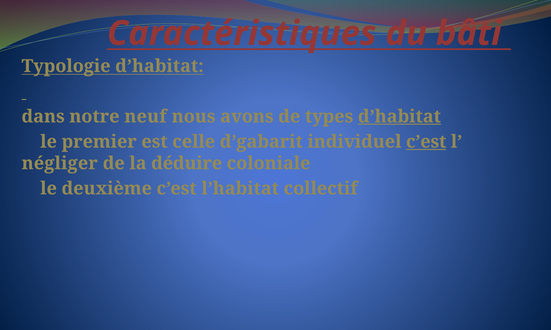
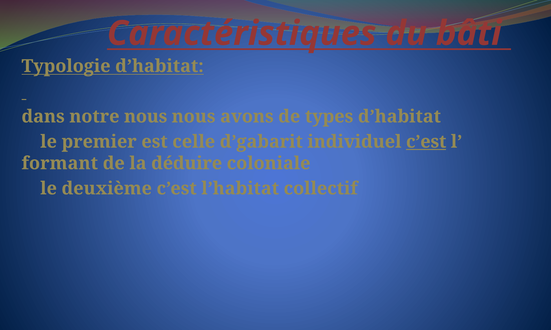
notre neuf: neuf -> nous (146, 117)
d’habitat underline: present -> none (399, 117)
négliger: négliger -> formant (60, 164)
